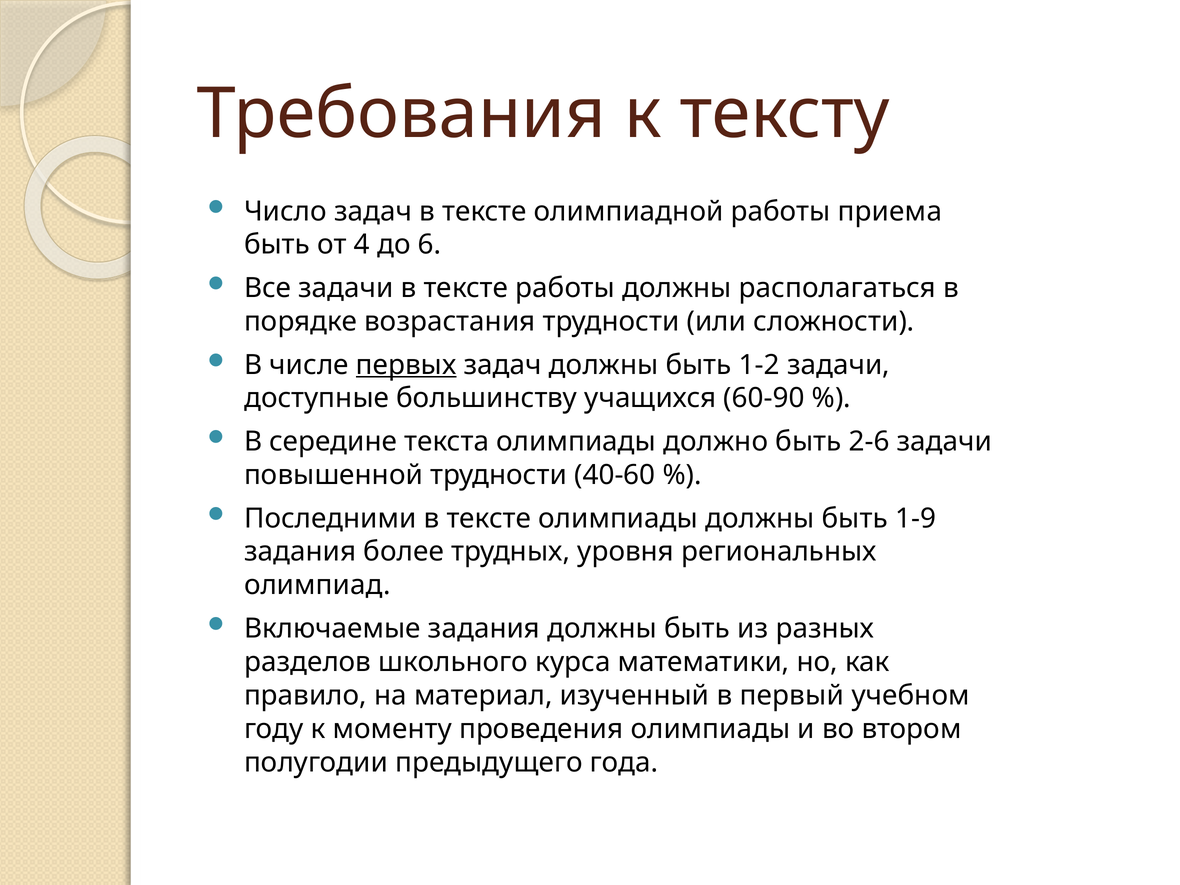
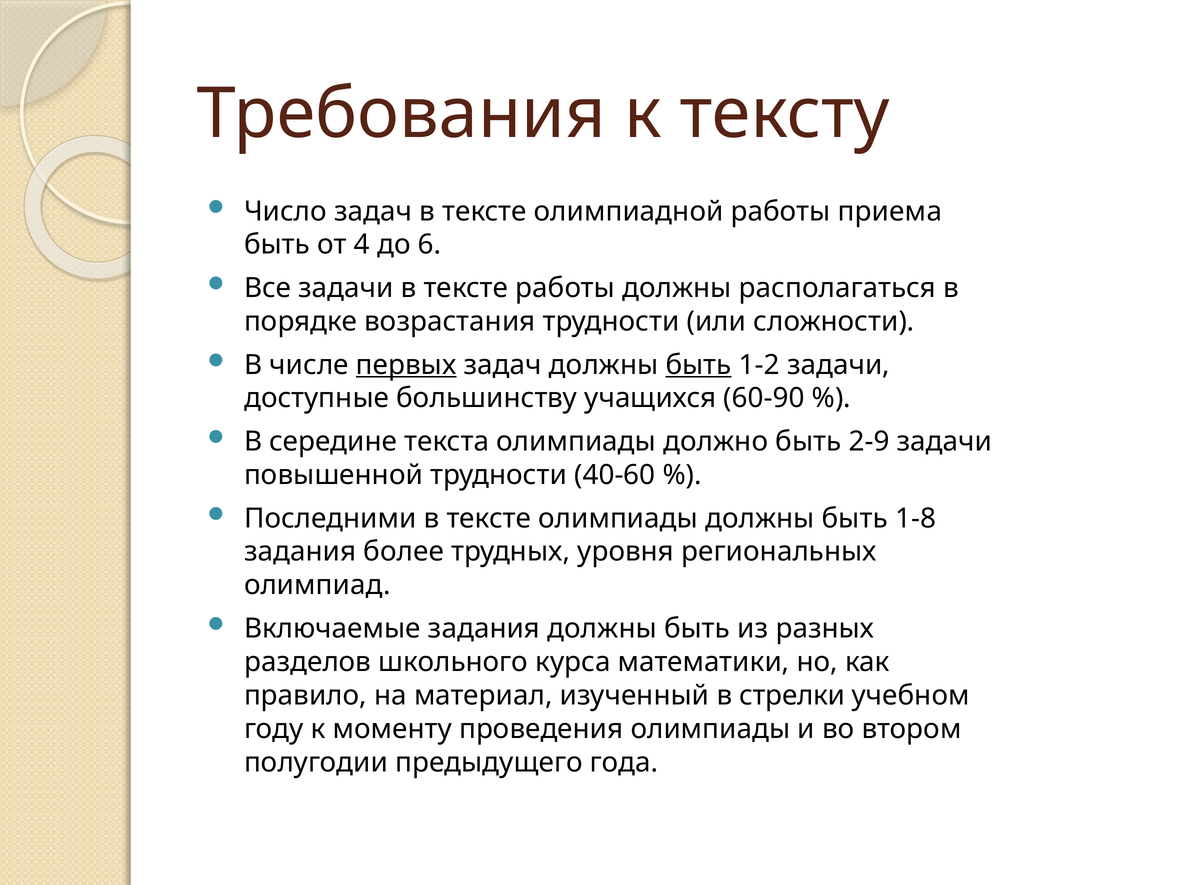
быть underline: none -> present (699, 365)
2-6: 2-6 -> 2-9 (869, 442)
1-9: 1-9 -> 1-8 (916, 518)
первый: первый -> стрелки (792, 695)
